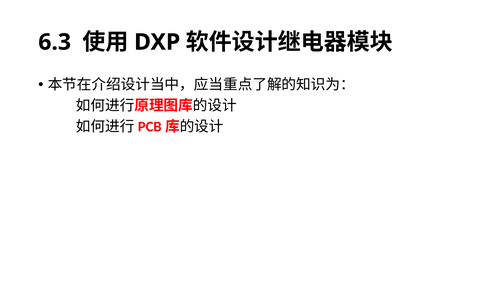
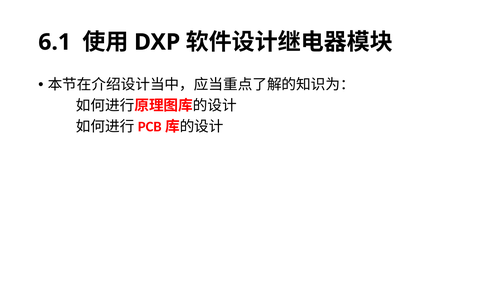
6.3: 6.3 -> 6.1 (55, 42)
